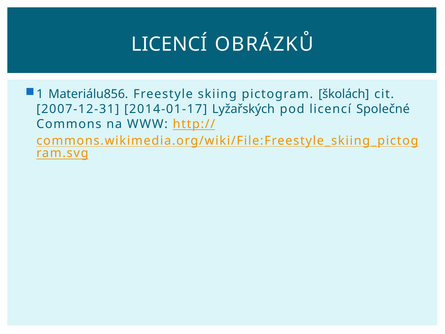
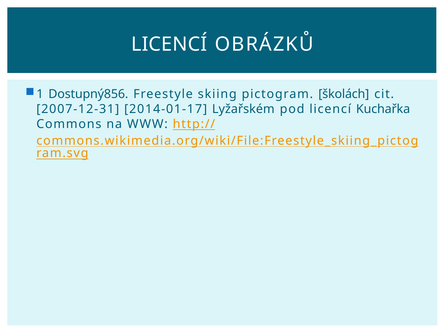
Materiálu856: Materiálu856 -> Dostupný856 (88, 94)
Lyžařských: Lyžařských -> Lyžařském (243, 109)
Společné: Společné -> Kuchařka (383, 109)
